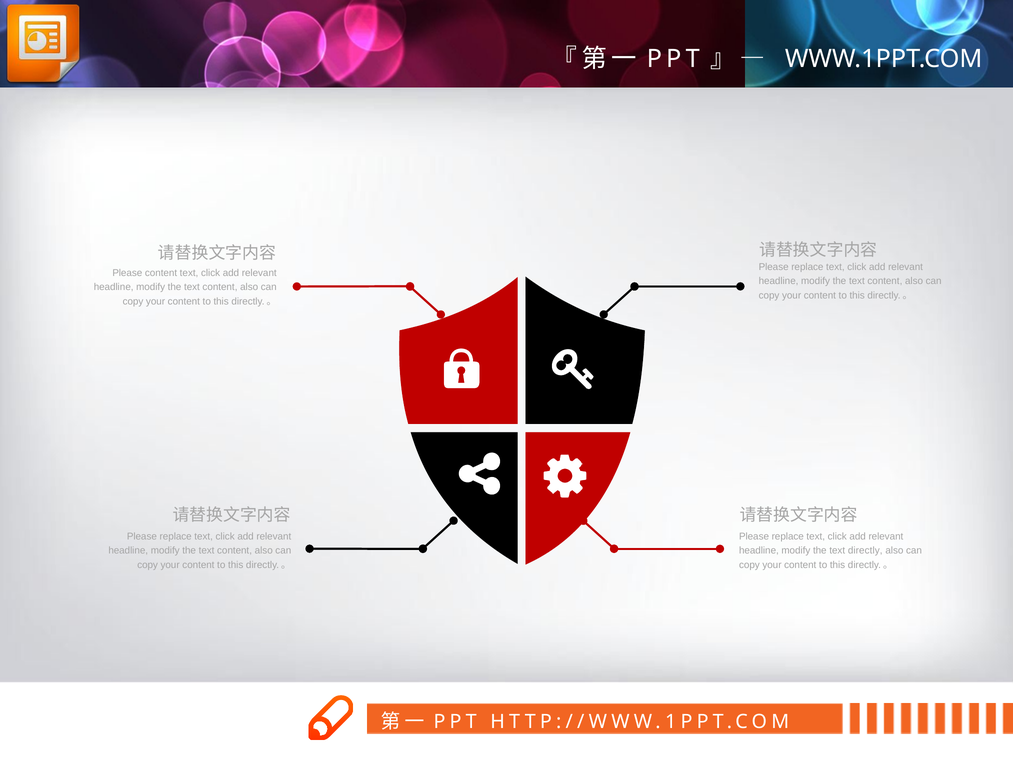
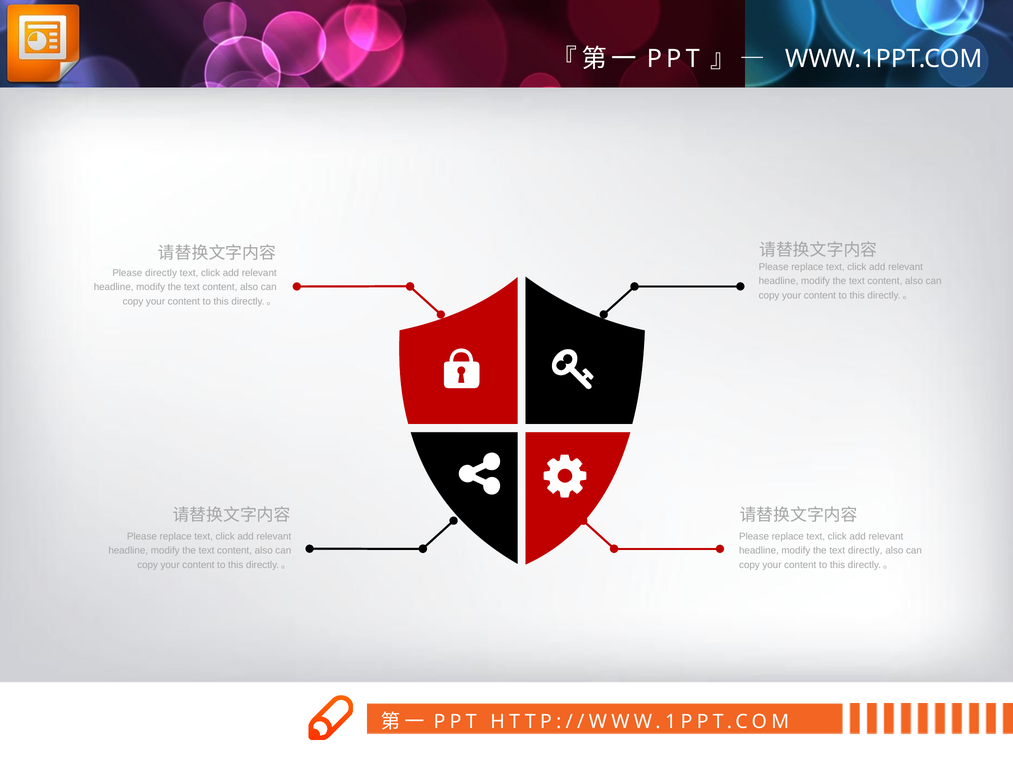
Please content: content -> directly (161, 273)
